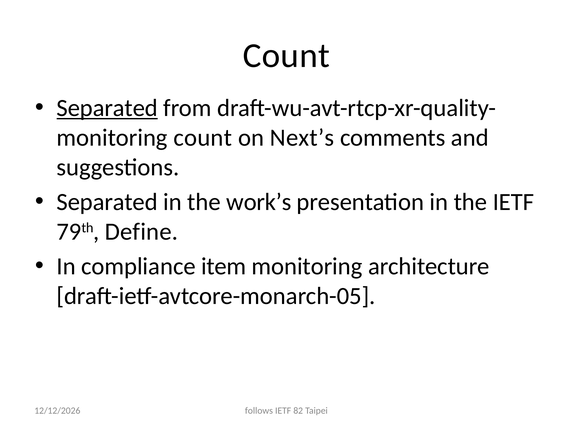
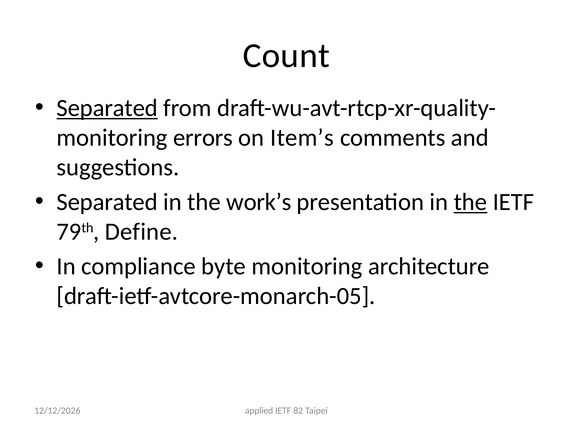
monitoring count: count -> errors (203, 138)
Next’s: Next’s -> Item’s (302, 138)
the underline: none -> present (470, 202)
item: item -> byte (224, 266)
follows: follows -> applied (259, 410)
